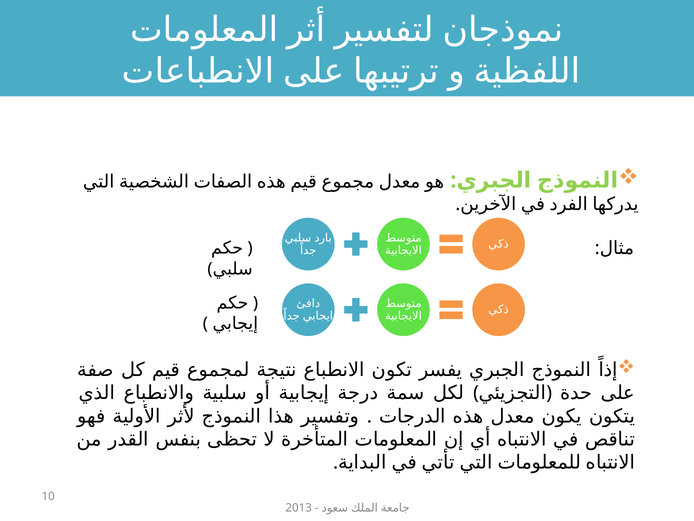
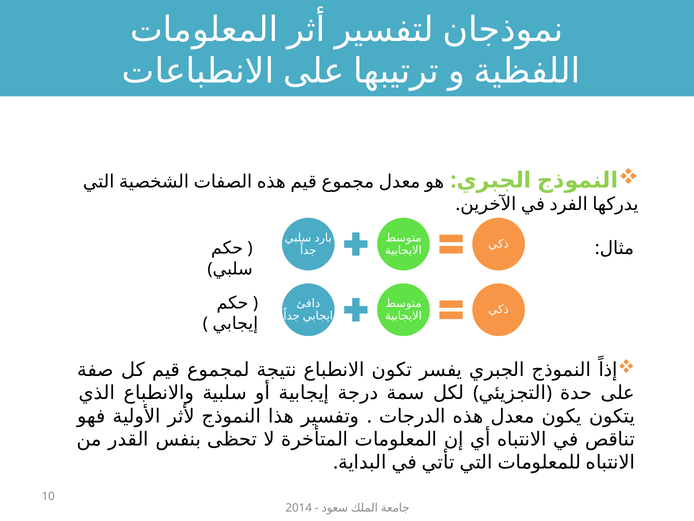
2013: 2013 -> 2014 (299, 507)
